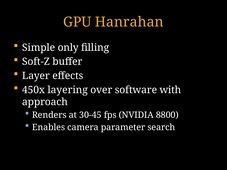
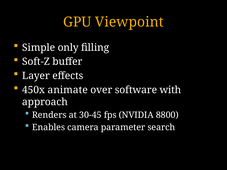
Hanrahan: Hanrahan -> Viewpoint (129, 22)
layering: layering -> animate (68, 90)
